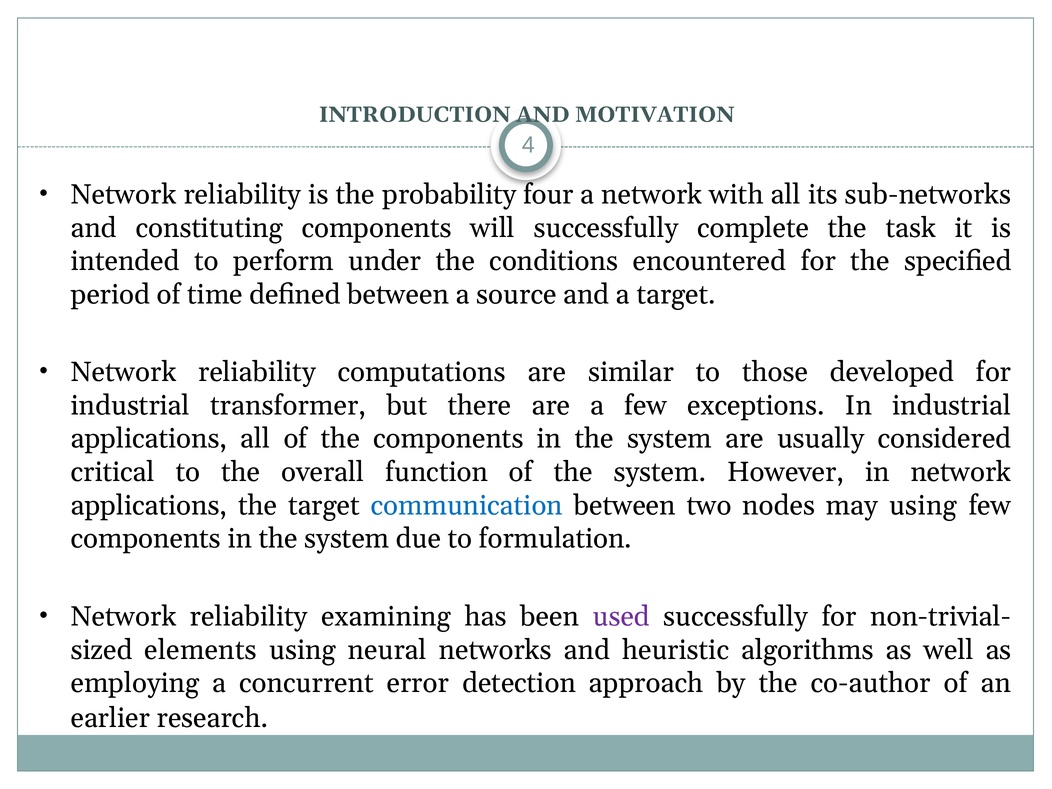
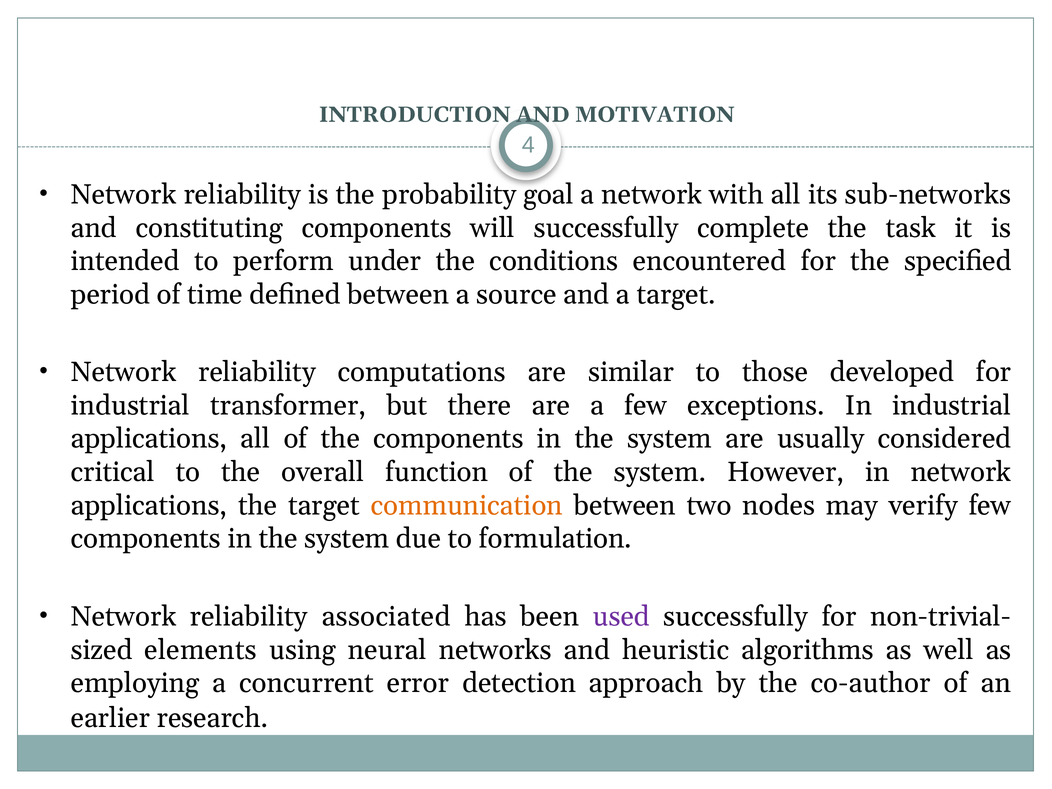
four: four -> goal (548, 195)
communication colour: blue -> orange (467, 505)
may using: using -> verify (923, 505)
examining: examining -> associated (386, 617)
